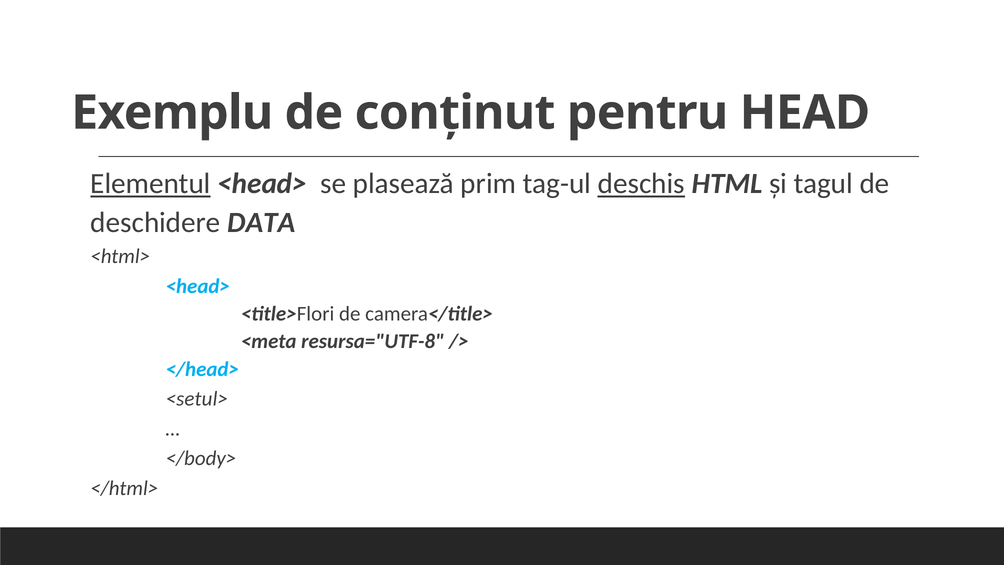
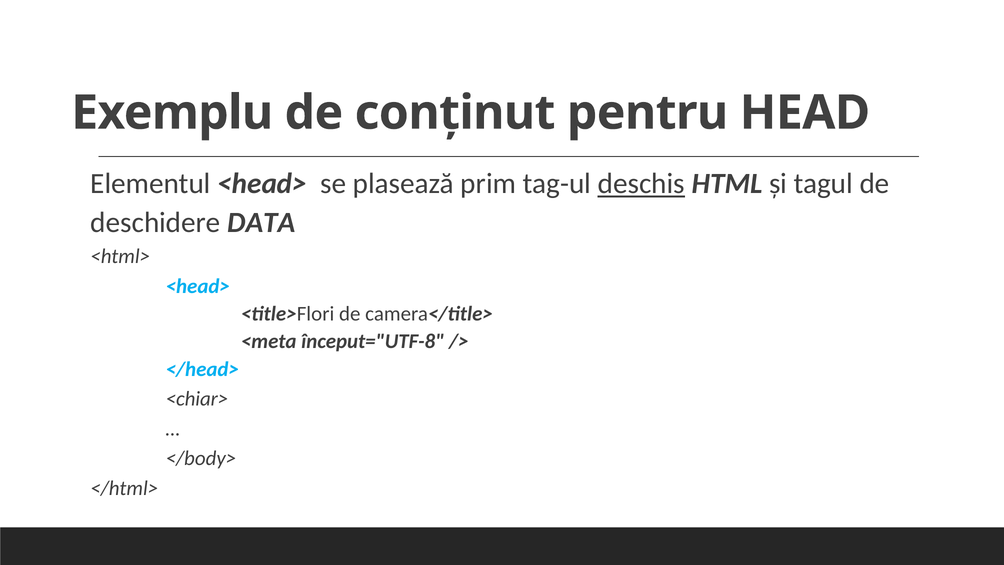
Elementul underline: present -> none (151, 184)
resursa="UTF-8: resursa="UTF-8 -> început="UTF-8 (373, 341)
<setul>: <setul> -> <chiar> (197, 399)
